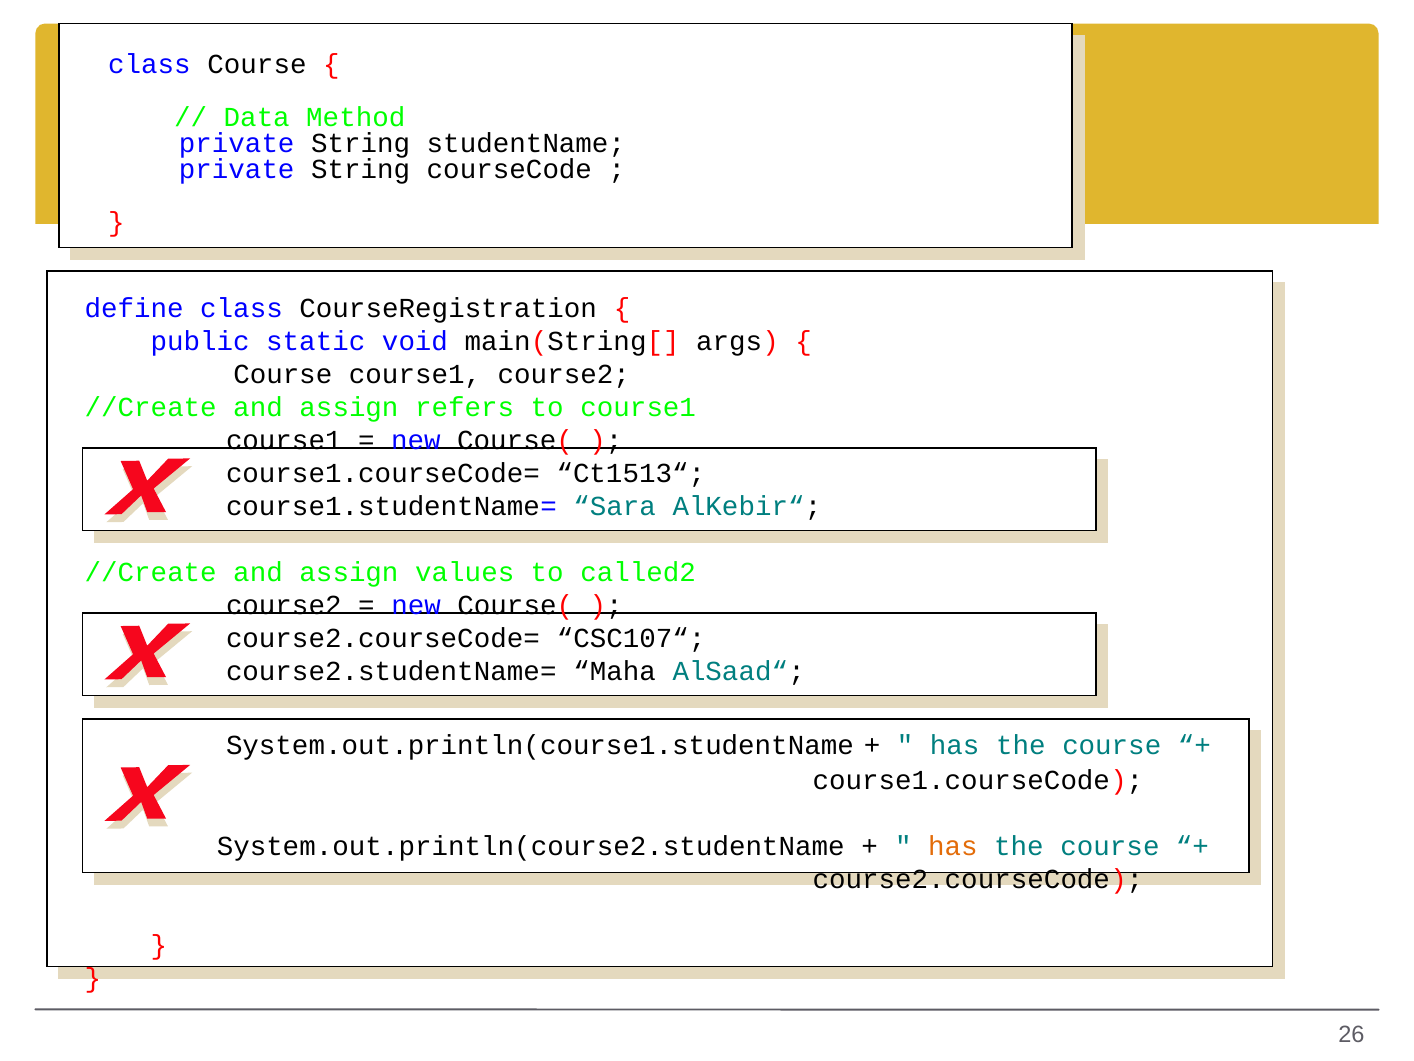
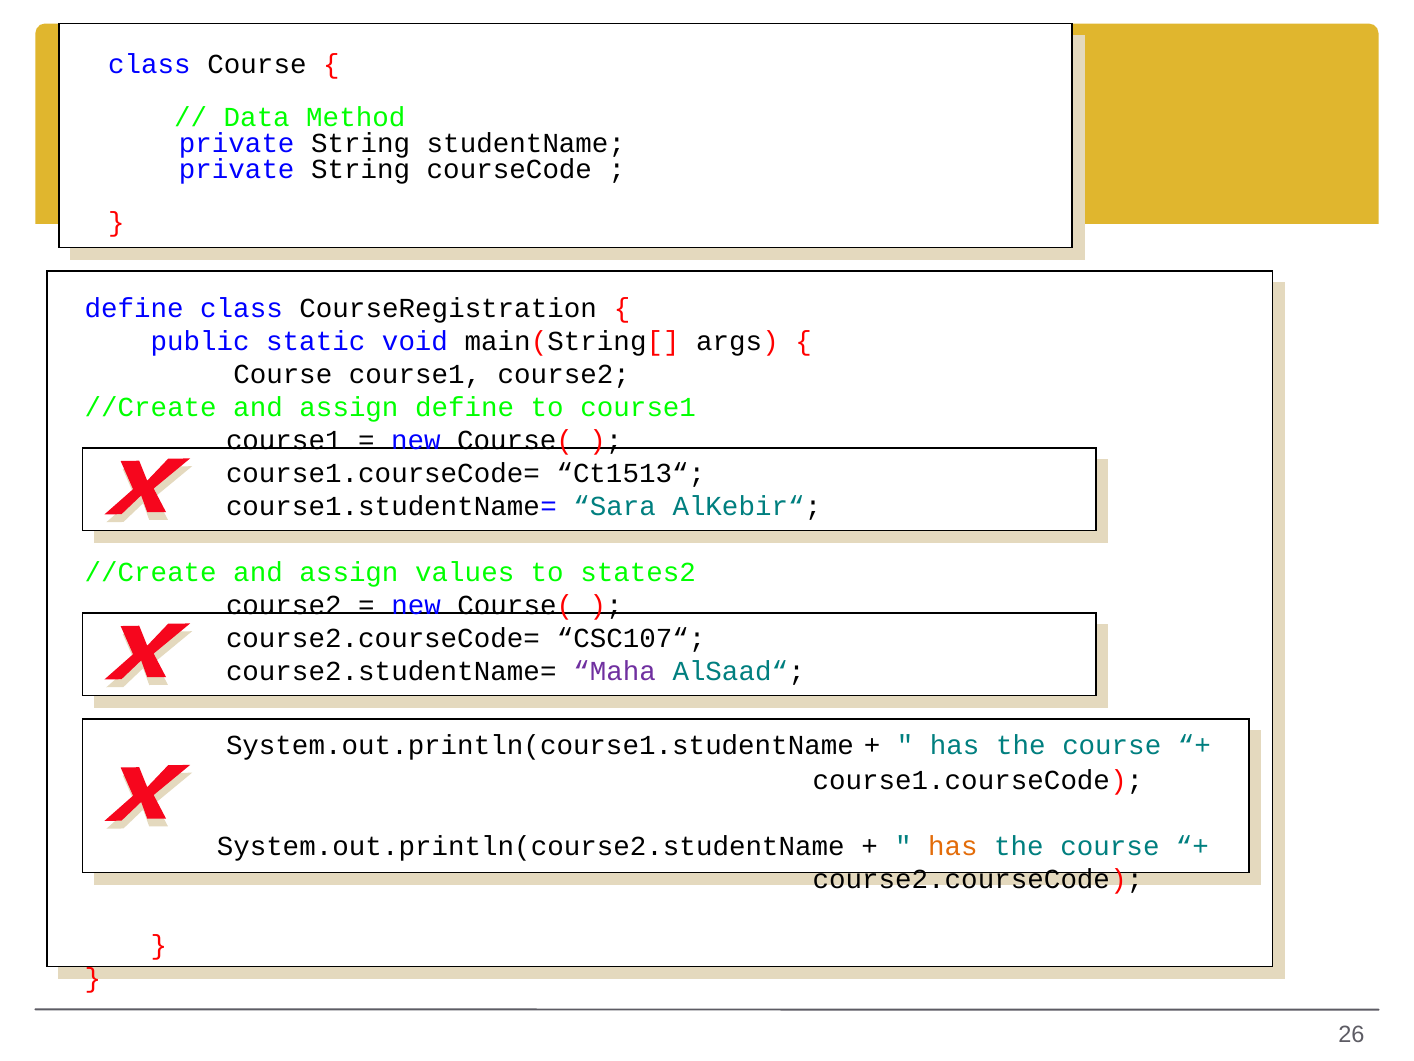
assign refers: refers -> define (465, 407)
called2: called2 -> states2 (638, 572)
Maha colour: black -> purple (615, 671)
